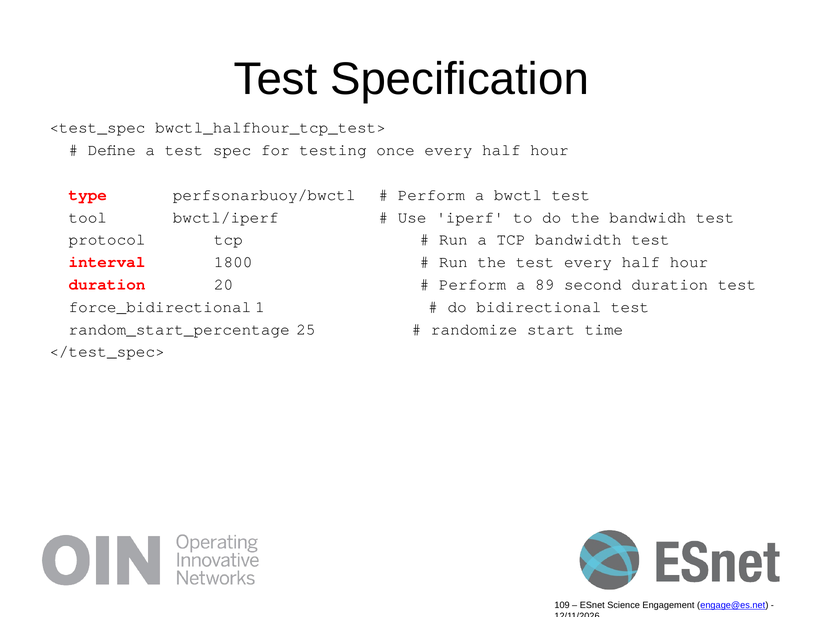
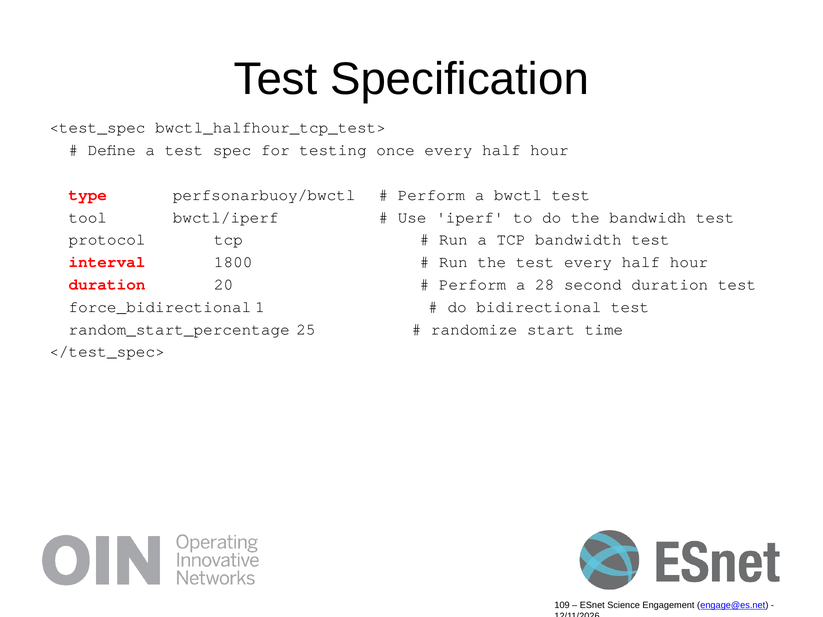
89: 89 -> 28 (545, 285)
